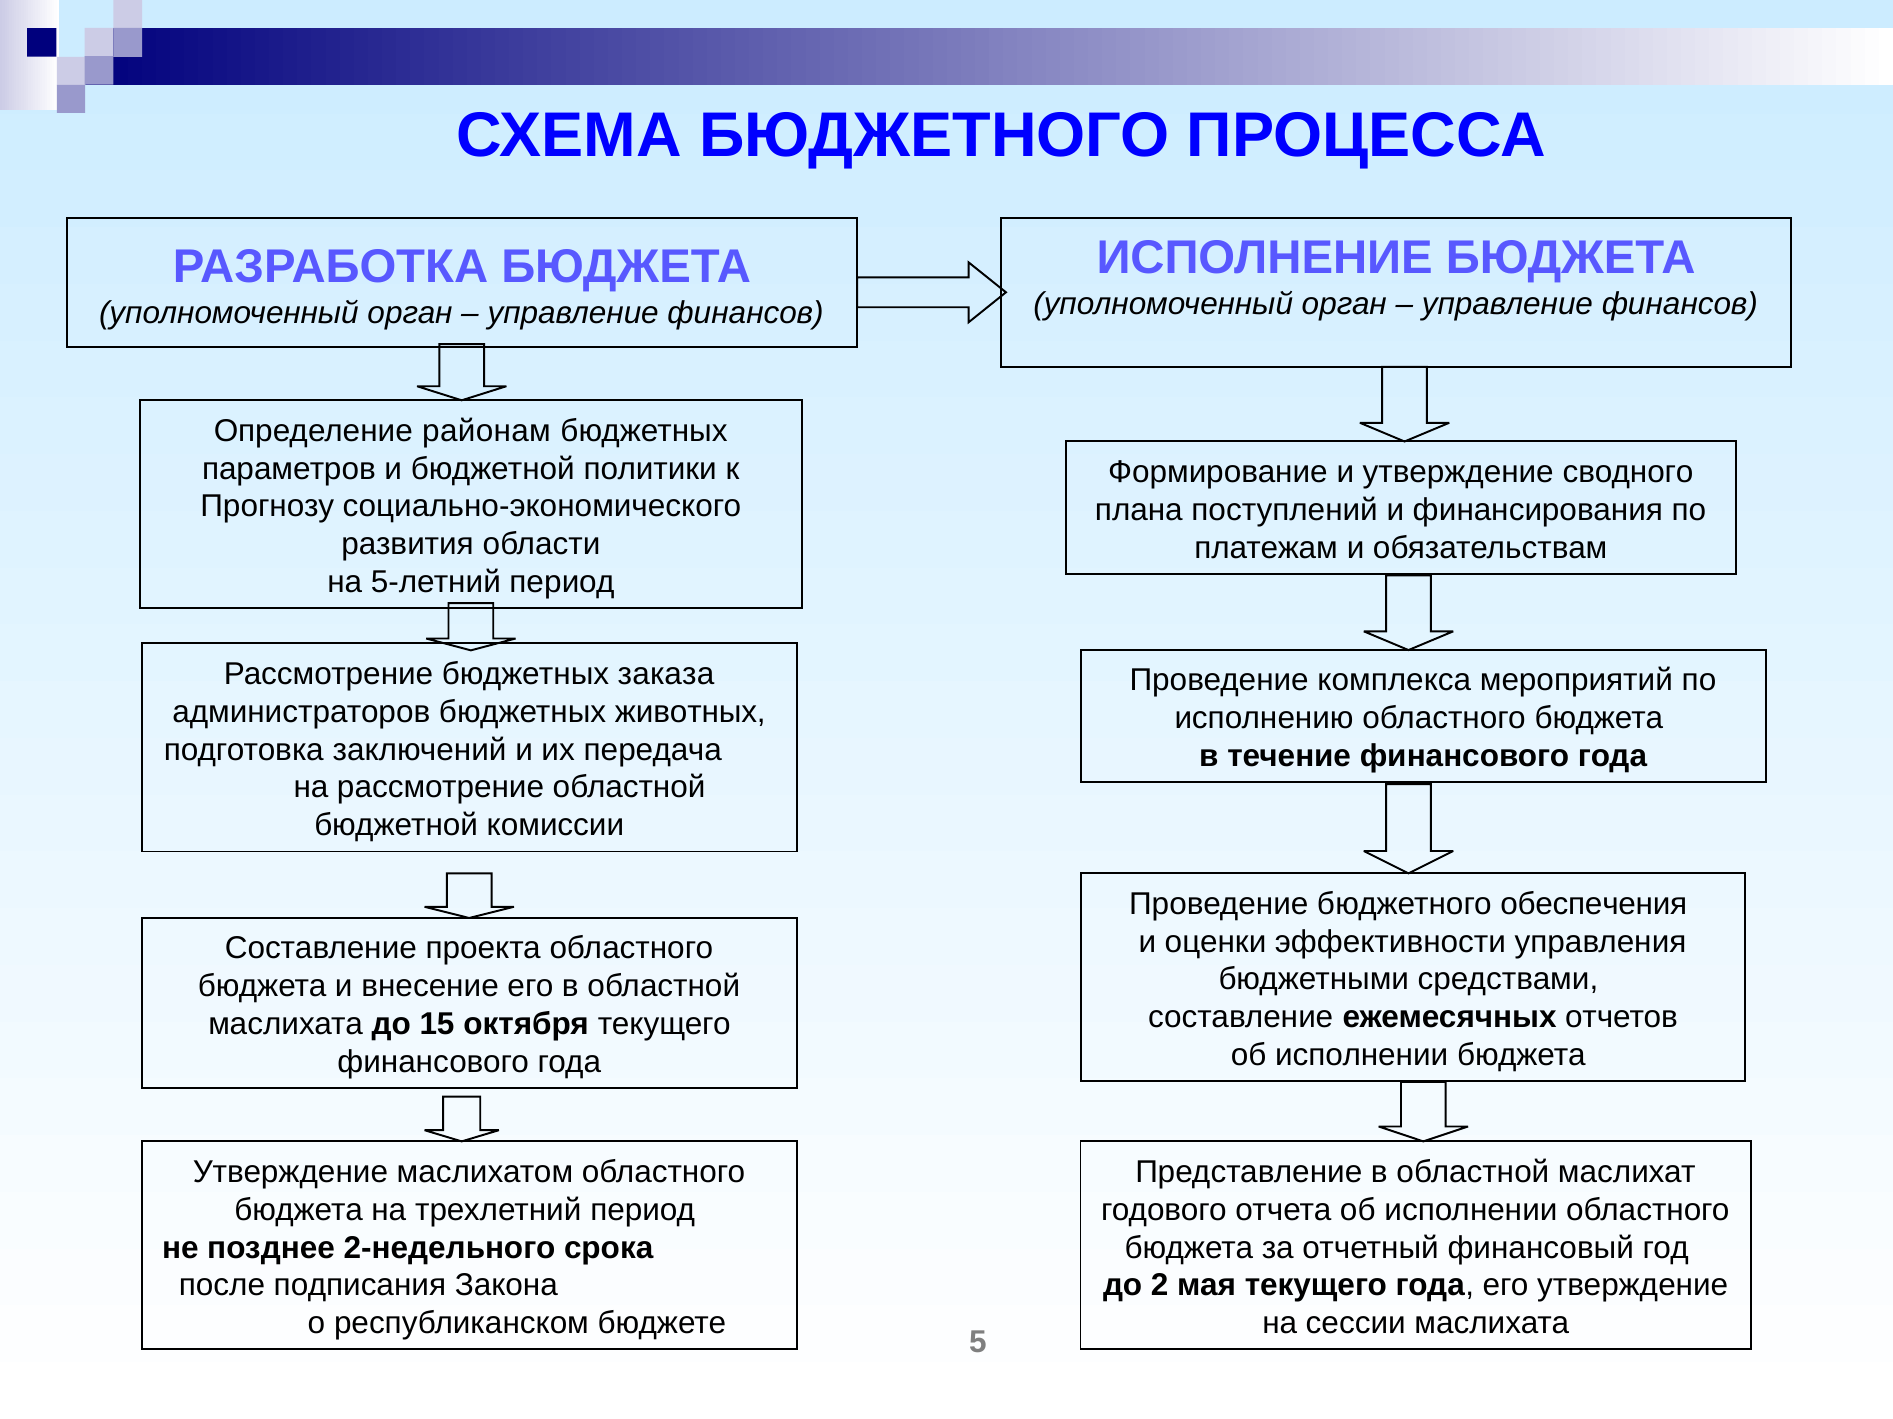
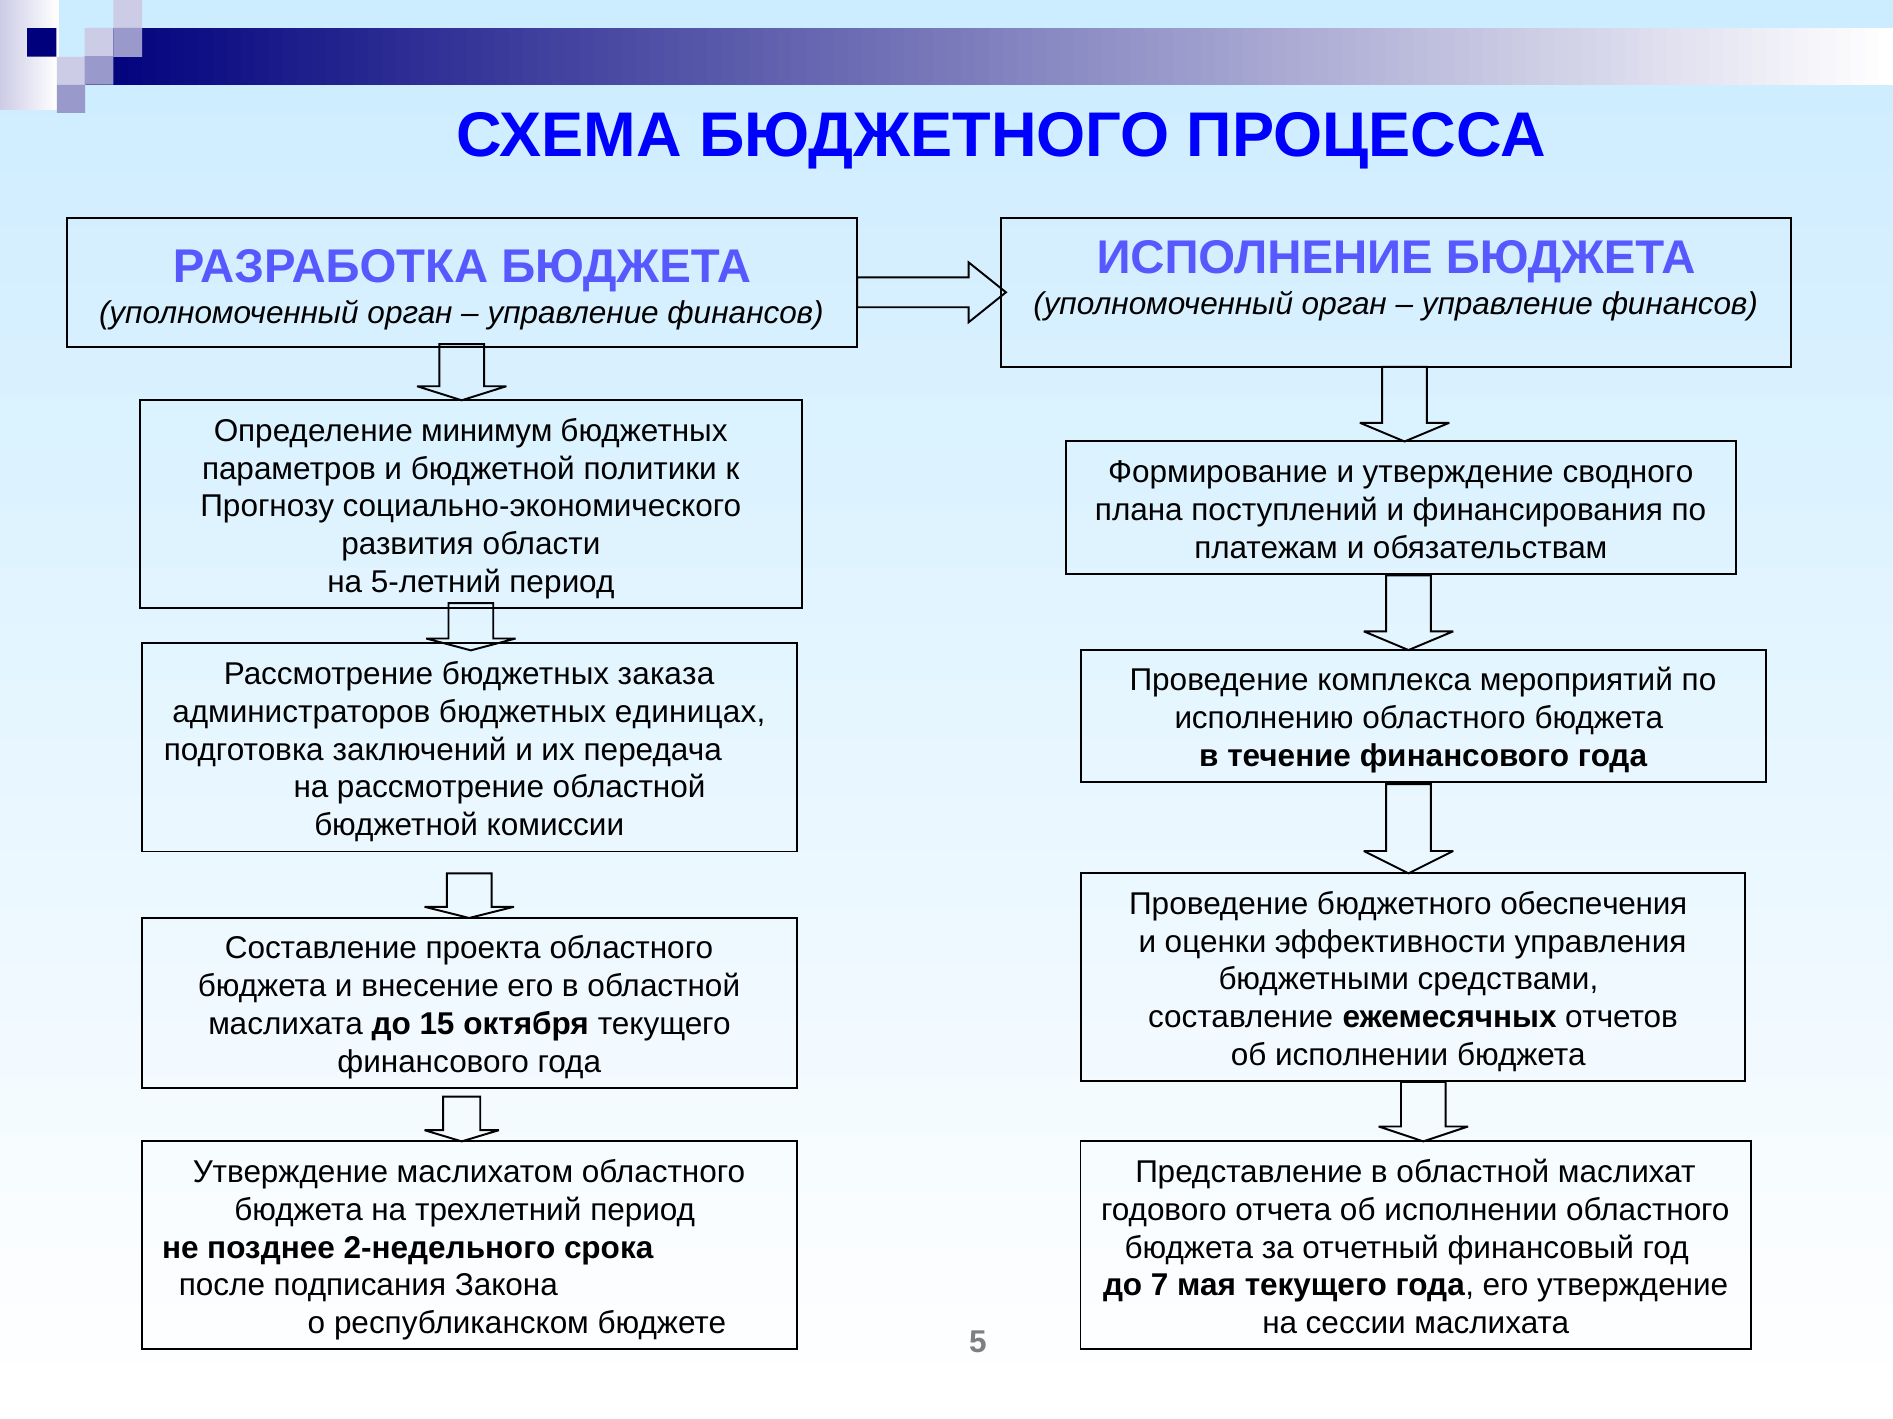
районам: районам -> минимум (487, 431)
животных: животных -> единицах (690, 712)
2: 2 -> 7 (1160, 1286)
